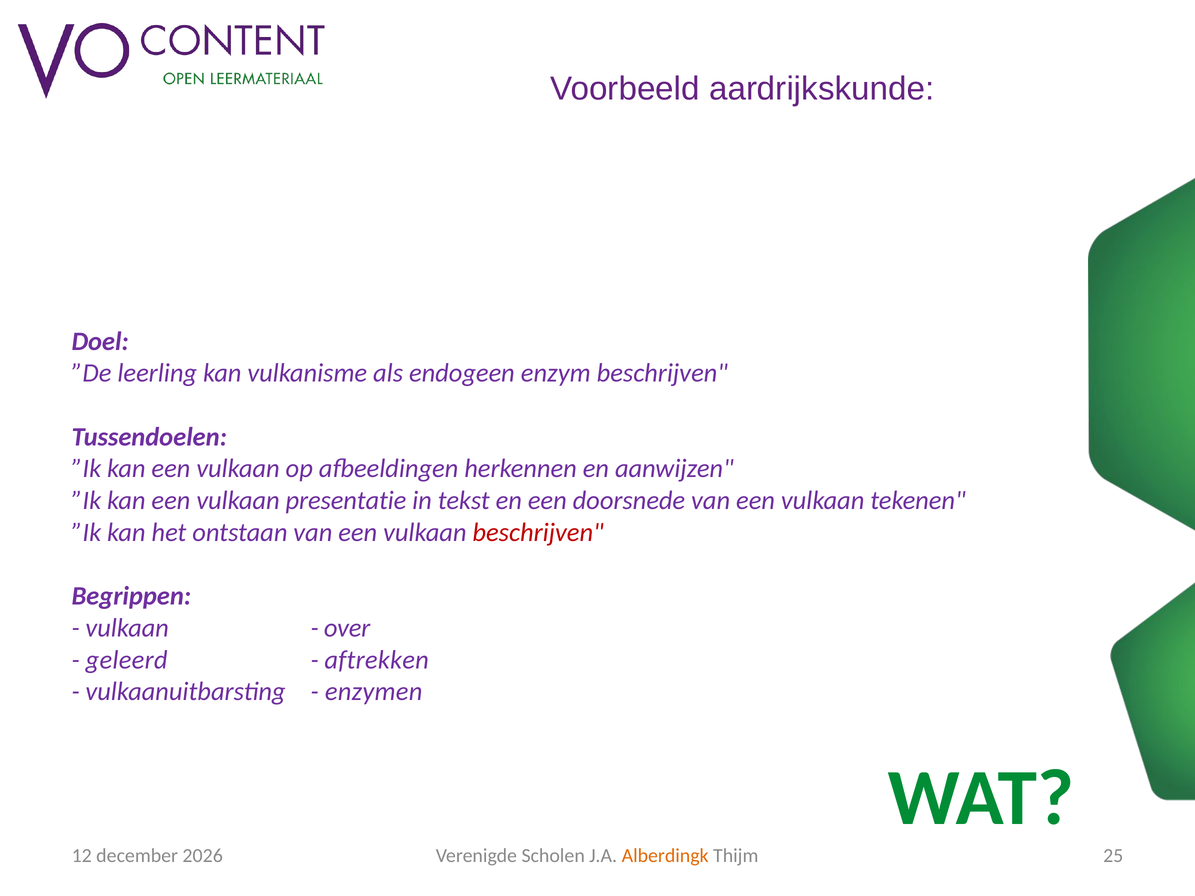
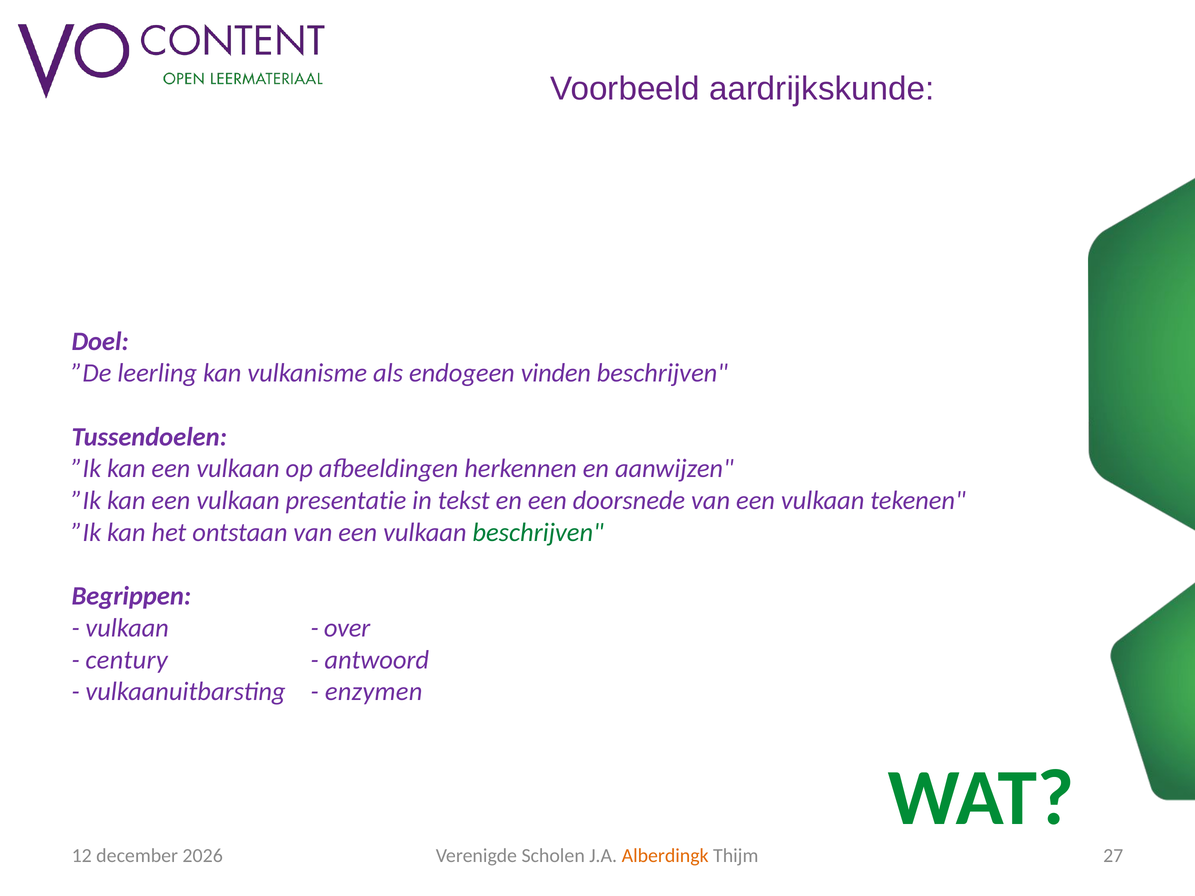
enzym: enzym -> vinden (556, 373)
beschrijven colour: red -> green (538, 533)
geleerd: geleerd -> century (127, 660)
aftrekken: aftrekken -> antwoord (377, 660)
25: 25 -> 27 (1113, 856)
